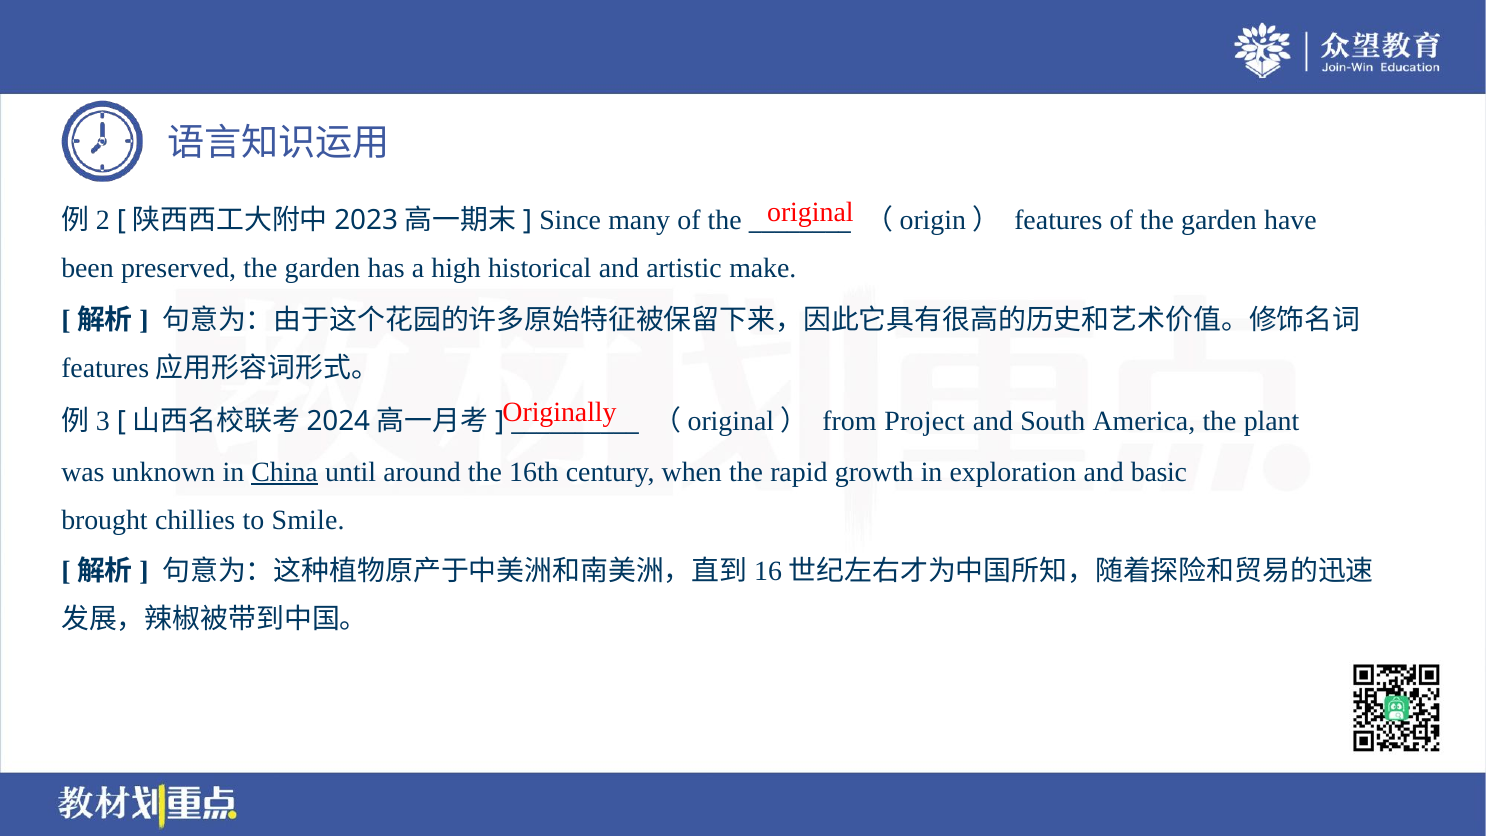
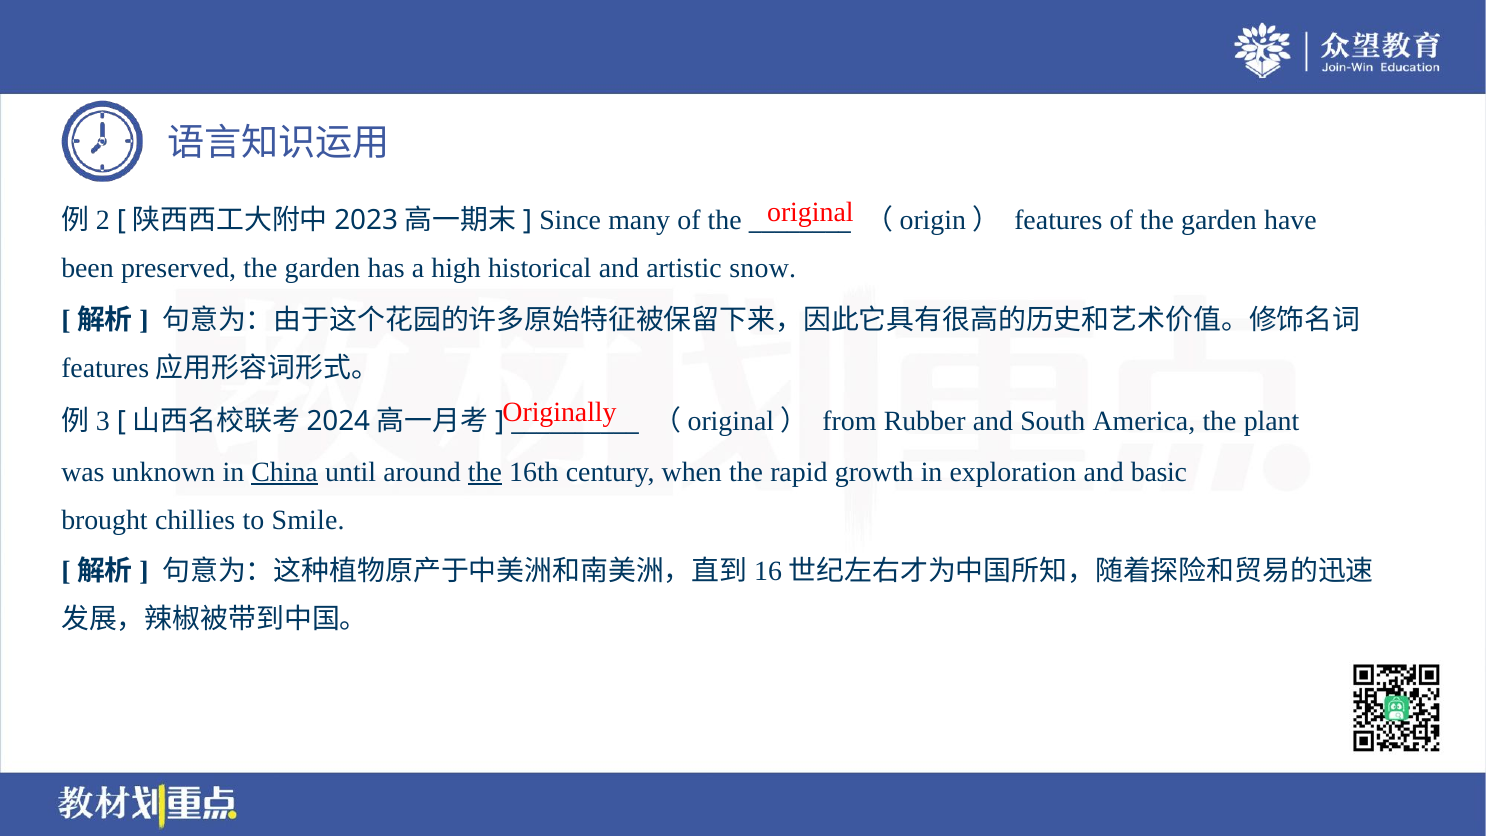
make: make -> snow (763, 268)
Project: Project -> Rubber (925, 421)
the underline: none -> present (485, 472)
